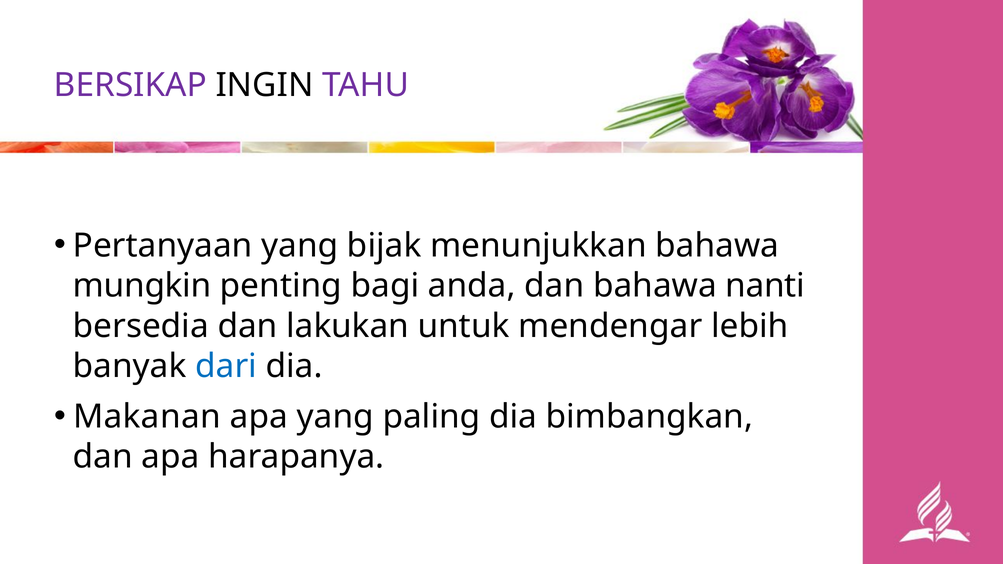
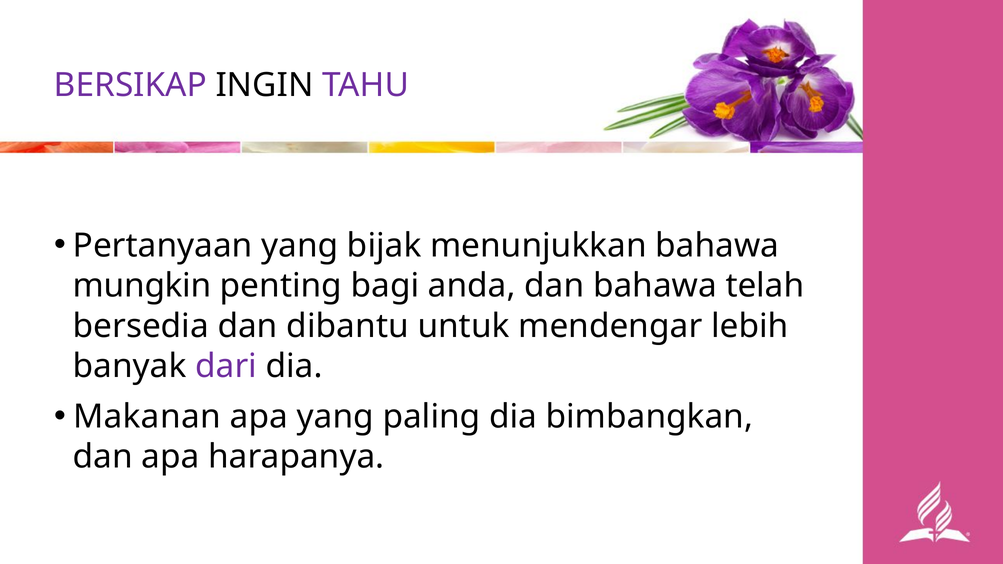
nanti: nanti -> telah (765, 286)
lakukan: lakukan -> dibantu (348, 326)
dari colour: blue -> purple (226, 366)
